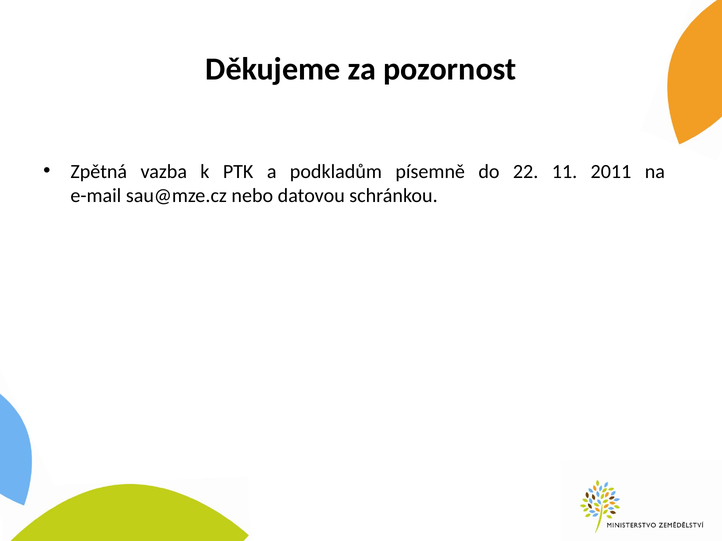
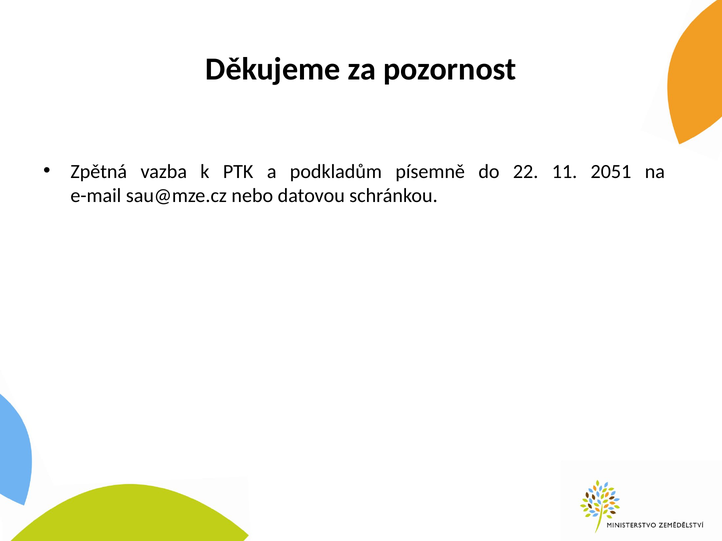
2011: 2011 -> 2051 (611, 172)
